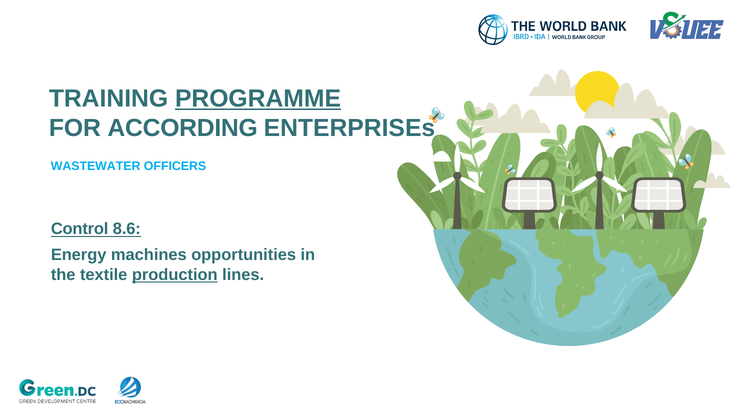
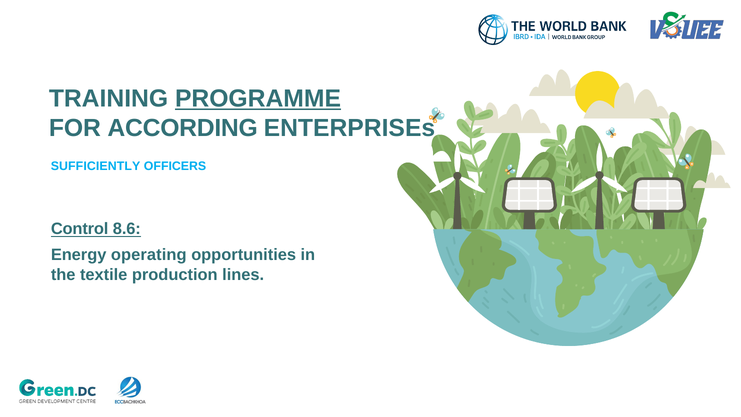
WASTEWATER: WASTEWATER -> SUFFICIENTLY (96, 166)
machines: machines -> operating (149, 255)
production underline: present -> none (175, 275)
